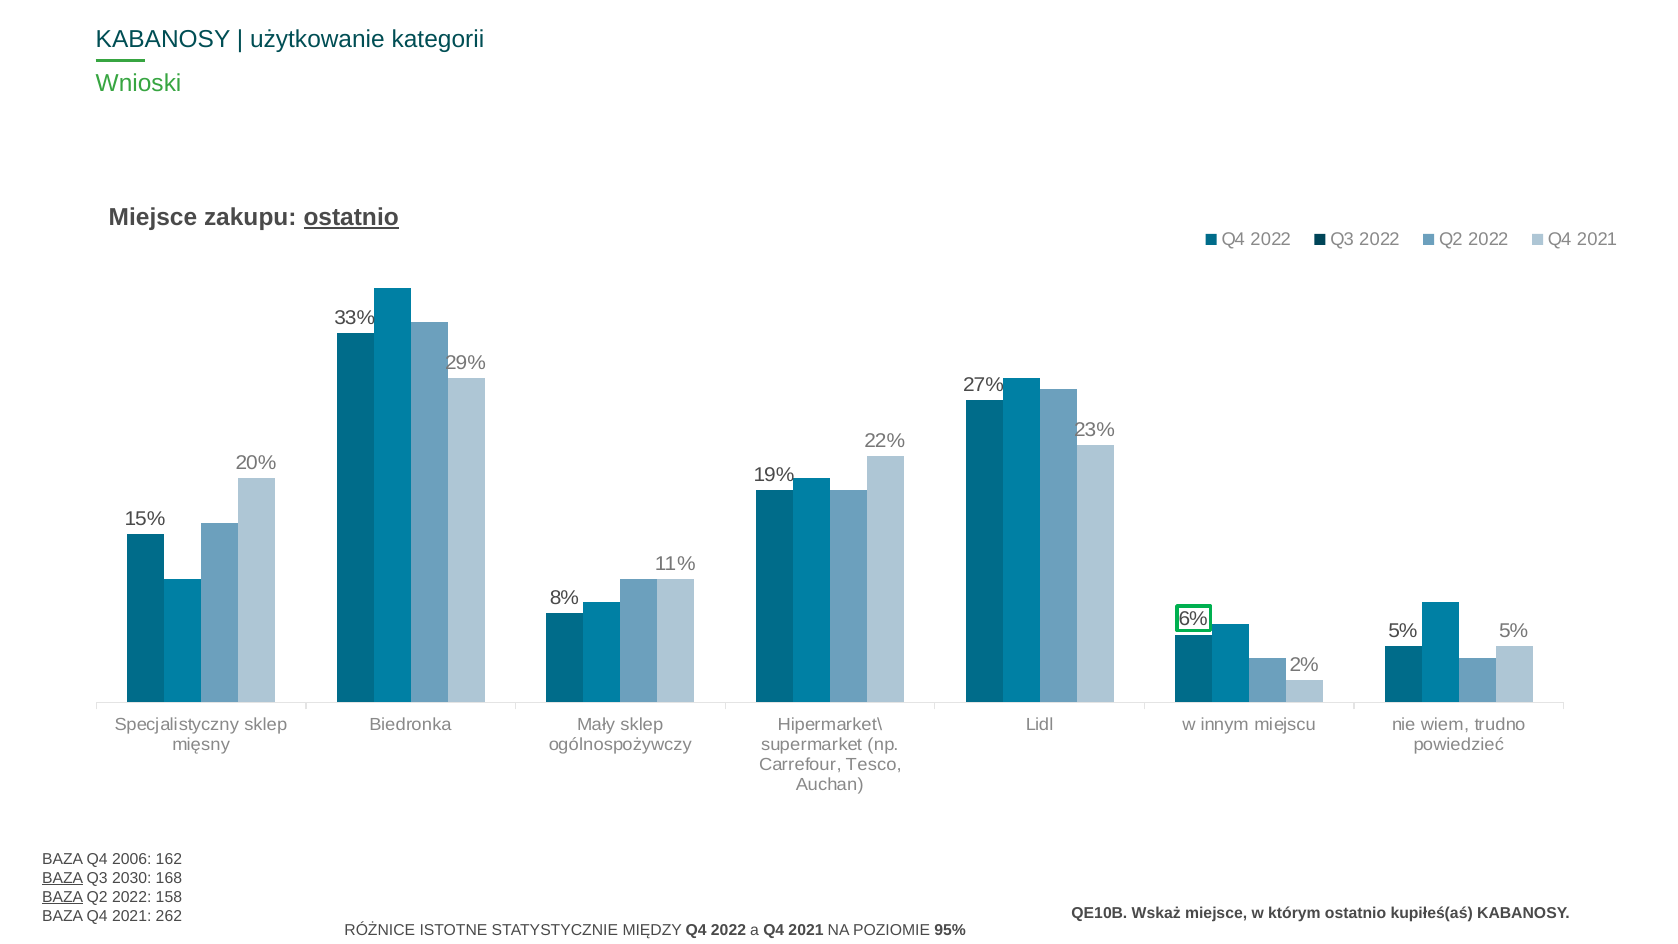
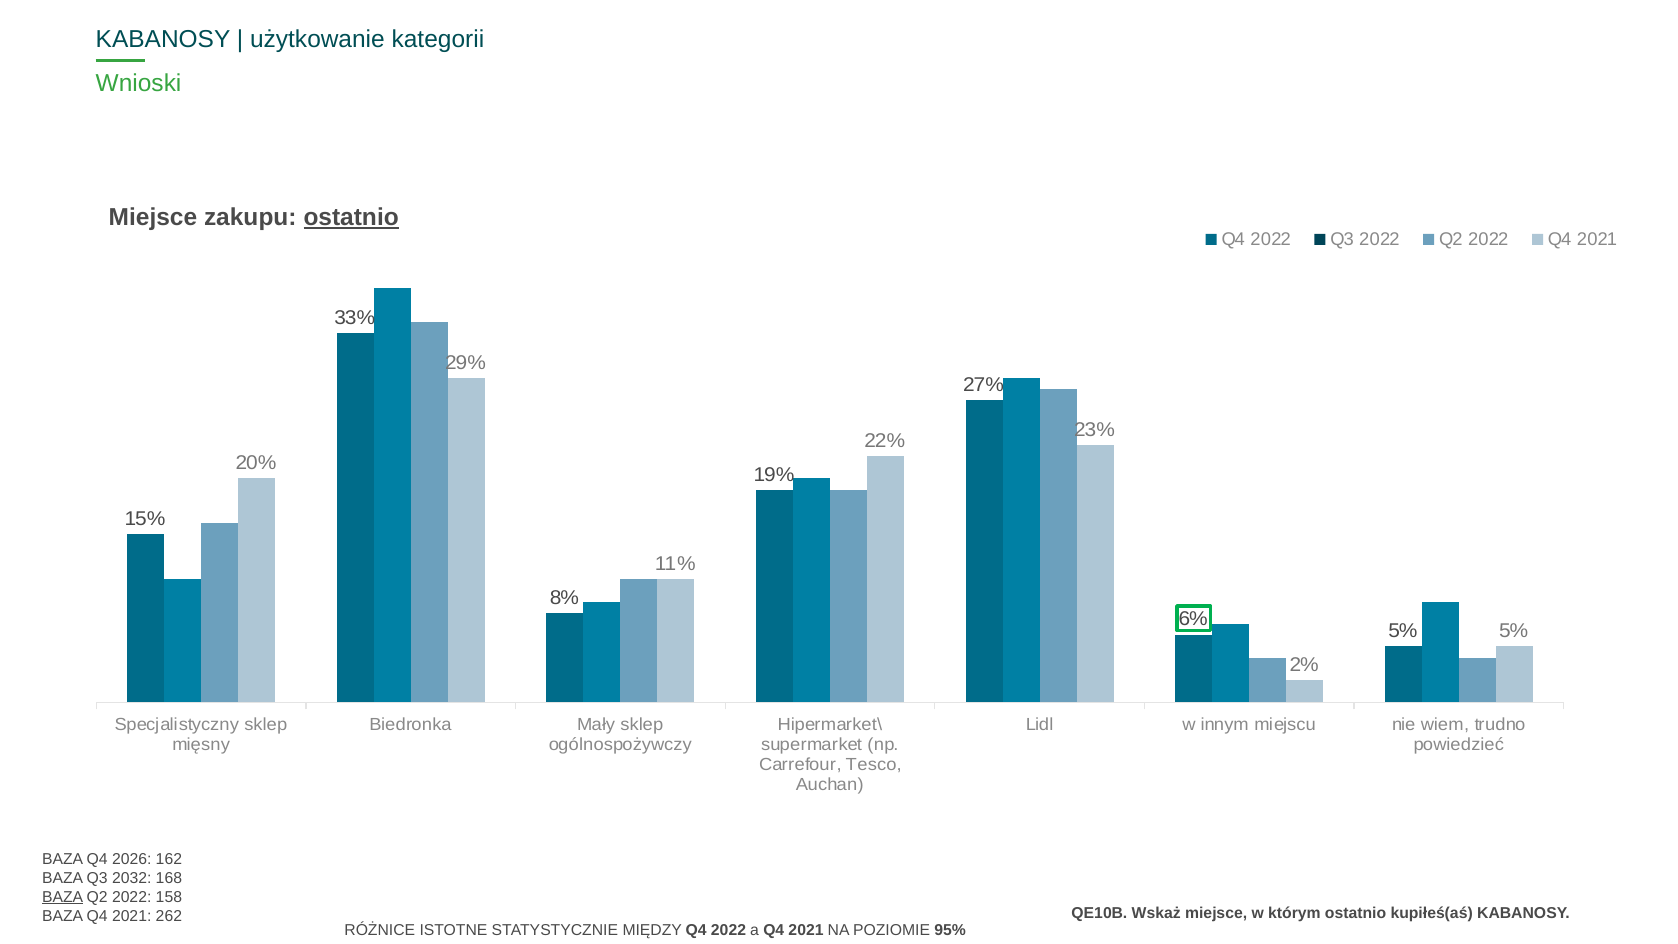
2006: 2006 -> 2026 (132, 859)
BAZA underline: present -> none (63, 878)
2030: 2030 -> 2032 (132, 878)
